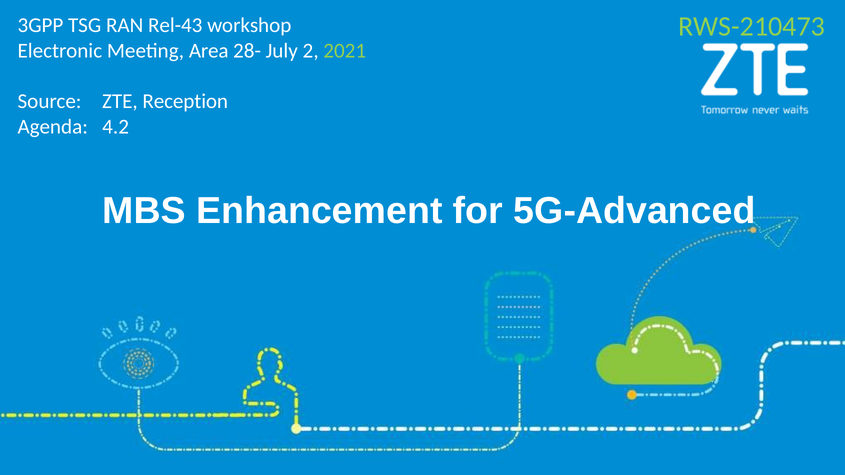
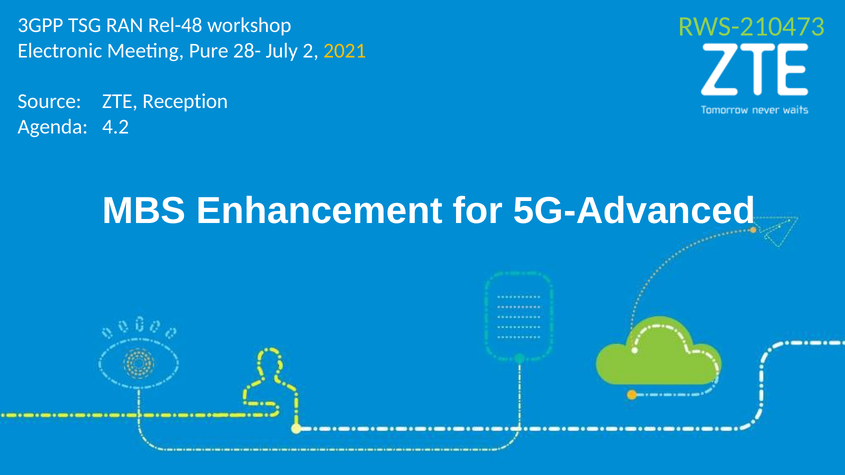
Rel-43: Rel-43 -> Rel-48 (175, 25)
Area: Area -> Pure (209, 51)
2021 colour: light green -> yellow (345, 51)
